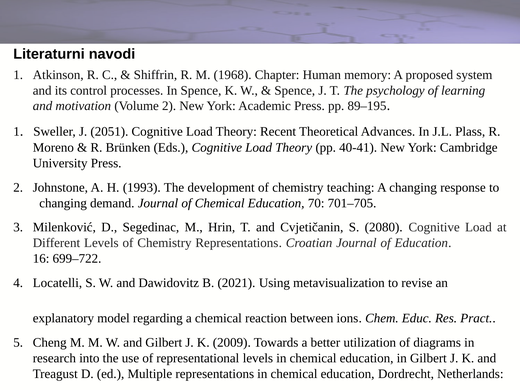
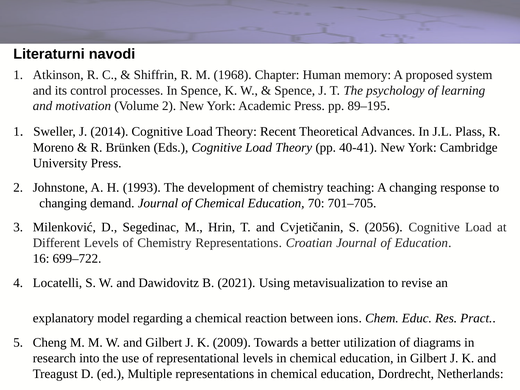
2051: 2051 -> 2014 (109, 132)
2080: 2080 -> 2056 (384, 227)
